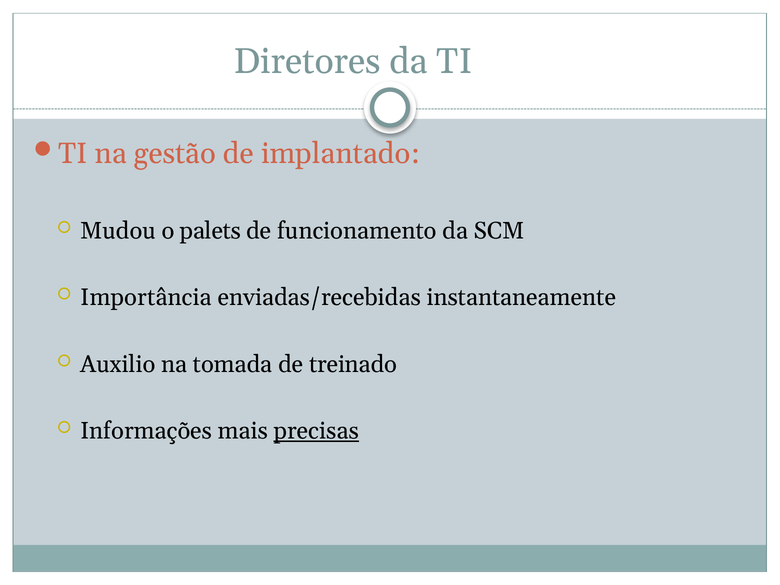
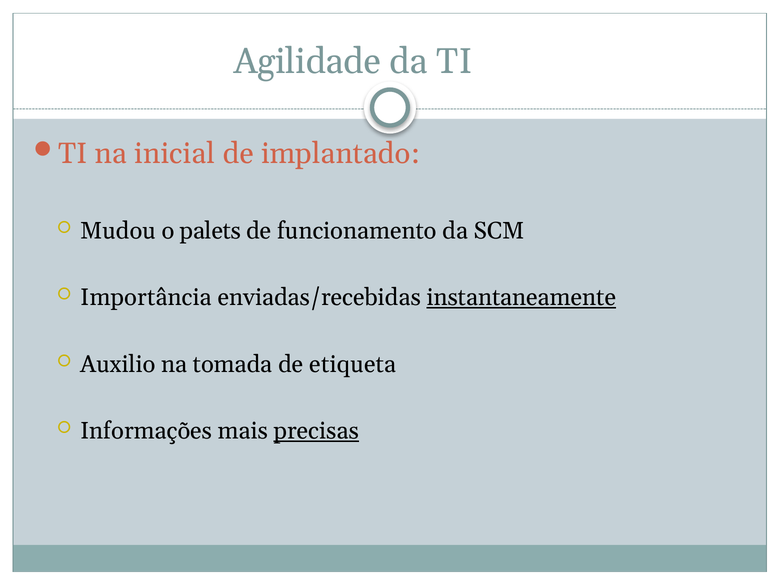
Diretores: Diretores -> Agilidade (307, 61)
gestão: gestão -> inicial (175, 154)
instantaneamente underline: none -> present (521, 298)
treinado: treinado -> etiqueta (353, 364)
